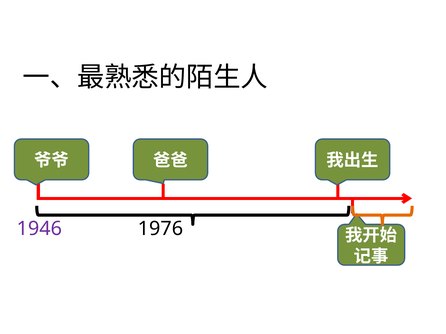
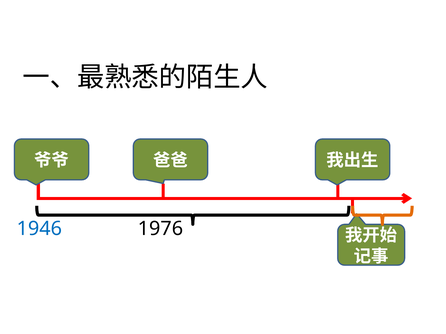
1946 colour: purple -> blue (39, 229)
